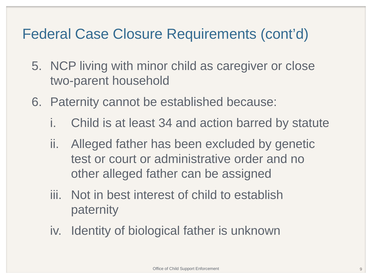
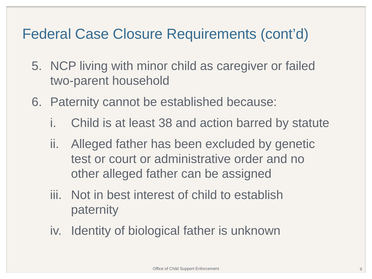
close: close -> failed (300, 66)
34: 34 -> 38 (165, 123)
